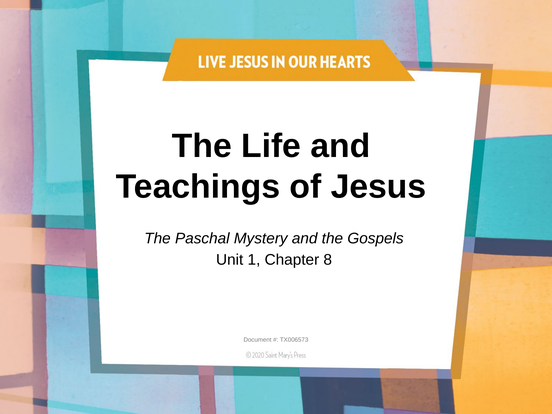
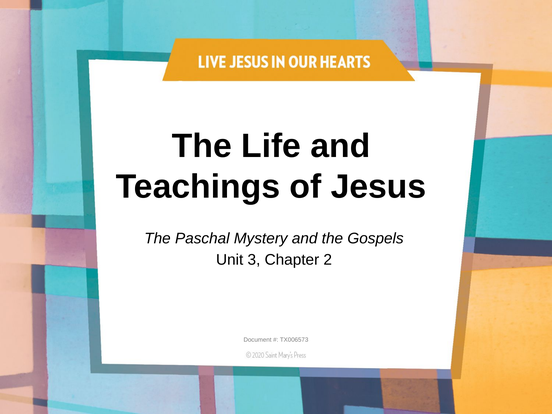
1: 1 -> 3 (254, 260)
8: 8 -> 2 (328, 260)
